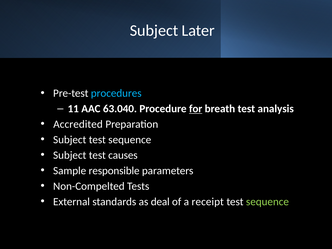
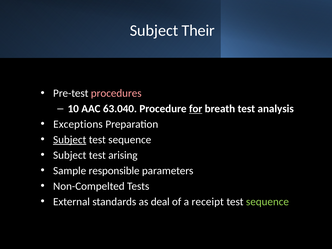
Later: Later -> Their (198, 31)
procedures colour: light blue -> pink (116, 93)
11: 11 -> 10 (73, 109)
Accredited: Accredited -> Exceptions (78, 124)
Subject underline: none -> present (70, 140)
causes: causes -> arising (123, 155)
